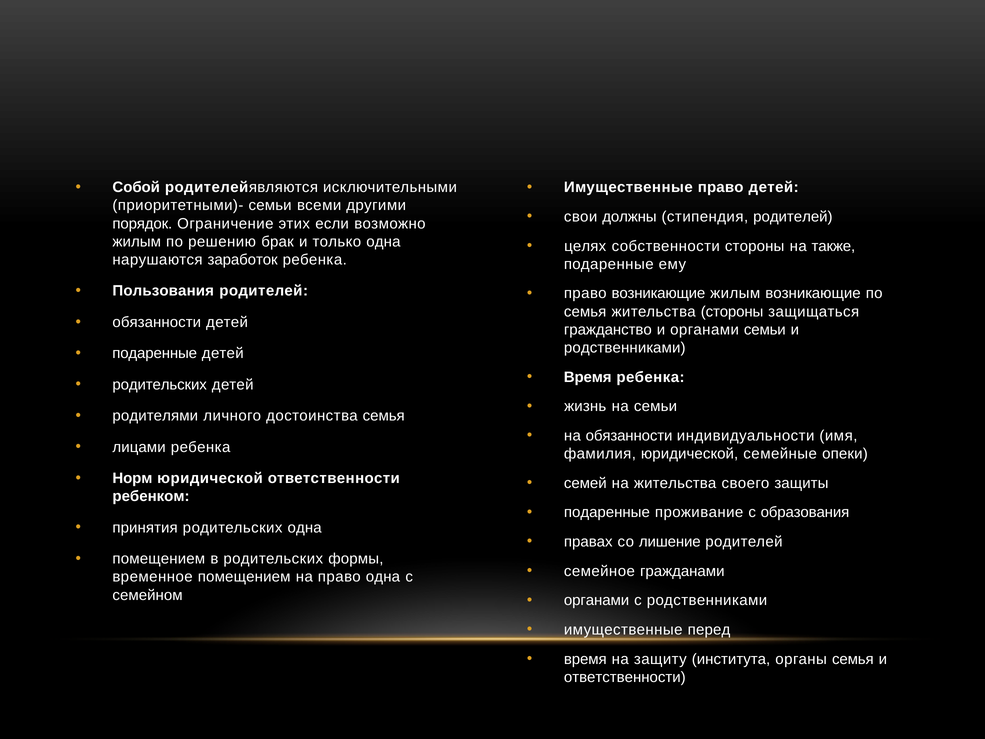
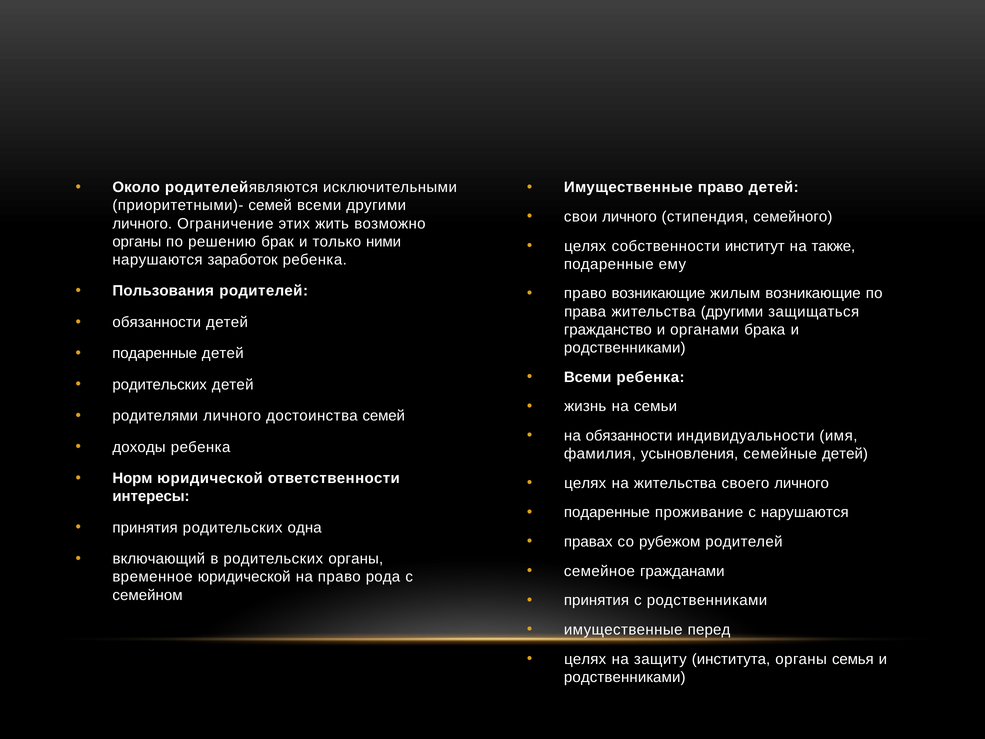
Собой: Собой -> Около (136, 187)
приоритетными)- семьи: семьи -> семей (270, 205)
свои должны: должны -> личного (629, 217)
стипендия родителей: родителей -> семейного (793, 217)
порядок: порядок -> личного (142, 224)
если: если -> жить (332, 224)
жилым: жилым -> органы (137, 242)
только одна: одна -> ними (384, 242)
собственности стороны: стороны -> институт (755, 246)
семья: семья -> права (585, 311)
жительства стороны: стороны -> другими (732, 311)
органами семьи: семьи -> брака (765, 330)
Время: Время -> Всеми (588, 377)
достоинства семья: семья -> семей (384, 416)
лицами: лицами -> доходы (139, 447)
фамилия юридической: юридической -> усыновления (690, 454)
семейные опеки: опеки -> детей (845, 454)
семей: семей -> целях (585, 483)
своего защиты: защиты -> личного (802, 483)
ребенком: ребенком -> интересы (151, 496)
с образования: образования -> нарушаются (805, 512)
лишение: лишение -> рубежом (670, 542)
помещением: помещением -> включающий (159, 559)
родительских формы: формы -> органы (356, 559)
временное помещением: помещением -> юридической (244, 577)
право одна: одна -> рода (383, 577)
органами: органами -> принятия (596, 600)
время: время -> целях (585, 659)
ответственности: ответственности -> родственниками (625, 677)
